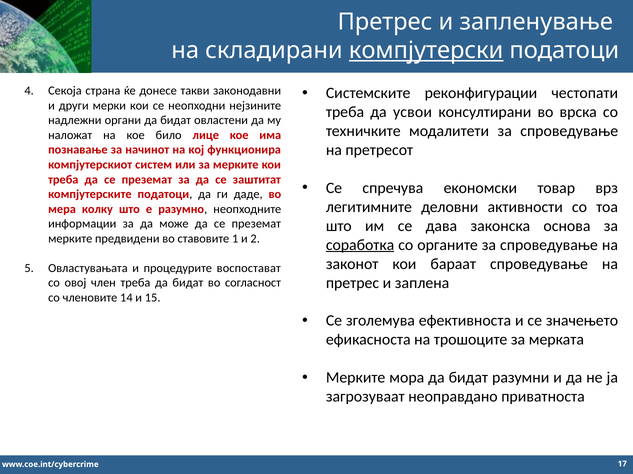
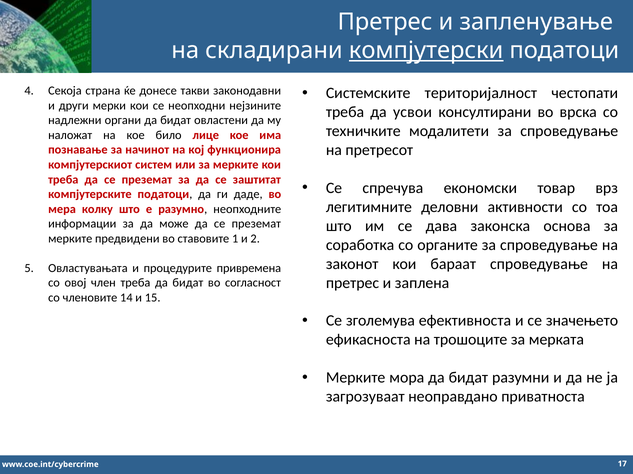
реконфигурации: реконфигурации -> територијалност (481, 93)
соработка underline: present -> none (360, 245)
воспостават: воспостават -> привремена (249, 268)
